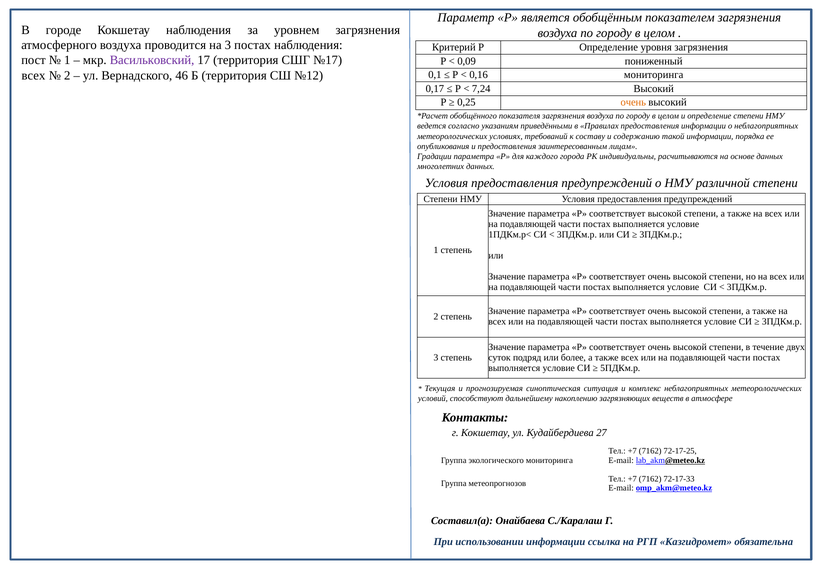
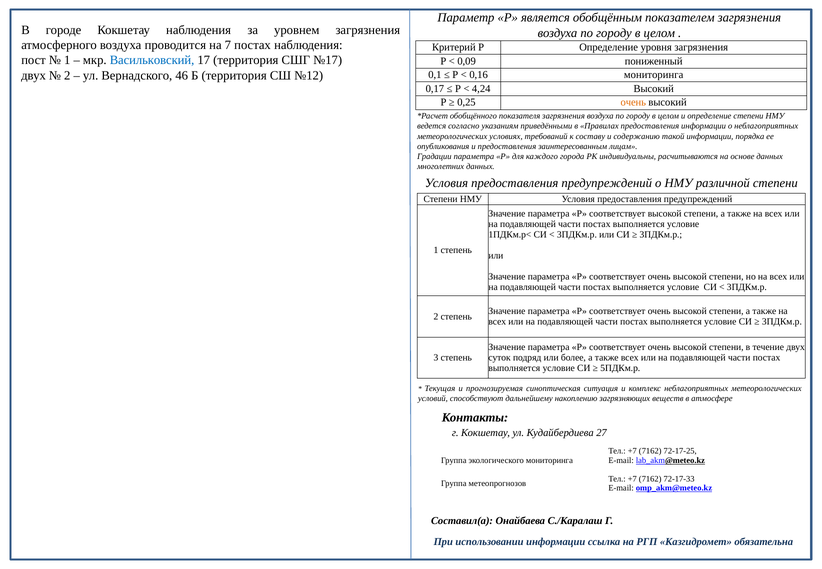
на 3: 3 -> 7 (228, 45)
Васильковский colour: purple -> blue (152, 60)
всех: всех -> двух (34, 75)
7,24: 7,24 -> 4,24 (481, 89)
